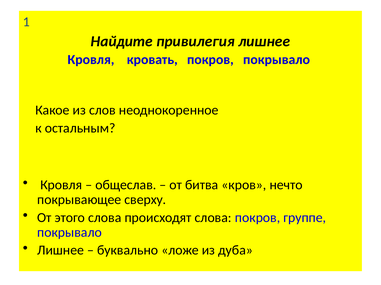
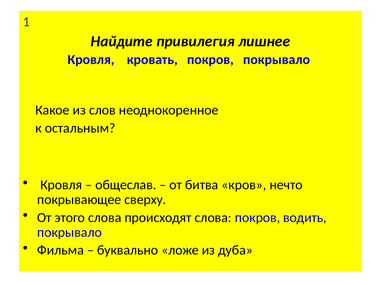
группе: группе -> водить (305, 218)
Лишнее: Лишнее -> Фильма (61, 251)
